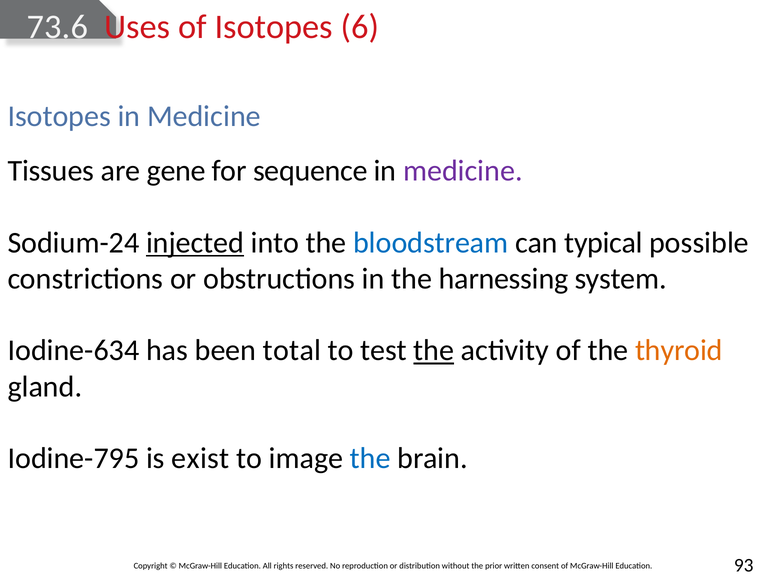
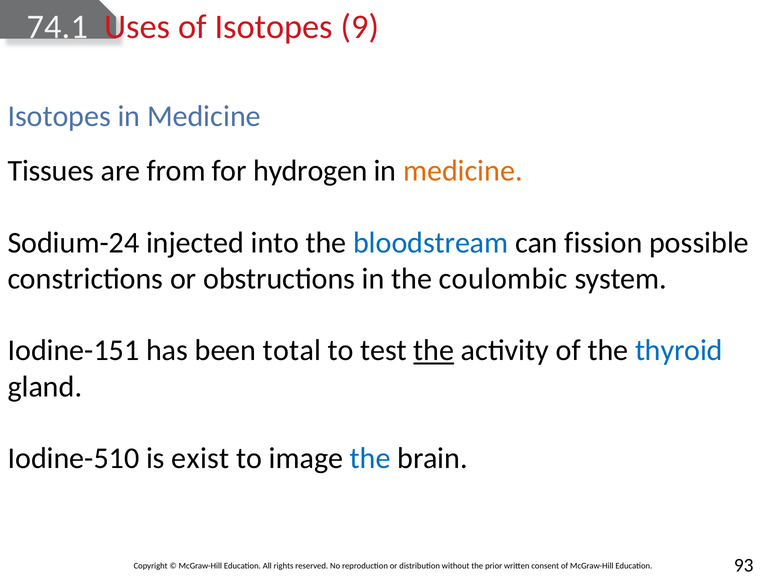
73.6: 73.6 -> 74.1 (57, 27)
6: 6 -> 9 (360, 27)
gene: gene -> from (176, 171)
sequence: sequence -> hydrogen (310, 171)
medicine colour: purple -> orange (463, 171)
injected underline: present -> none (195, 242)
typical: typical -> fission (603, 242)
harnessing: harnessing -> coulombic (503, 279)
Iodine-634: Iodine-634 -> Iodine-151 (73, 350)
thyroid colour: orange -> blue (679, 350)
Iodine-795: Iodine-795 -> Iodine-510 (73, 458)
